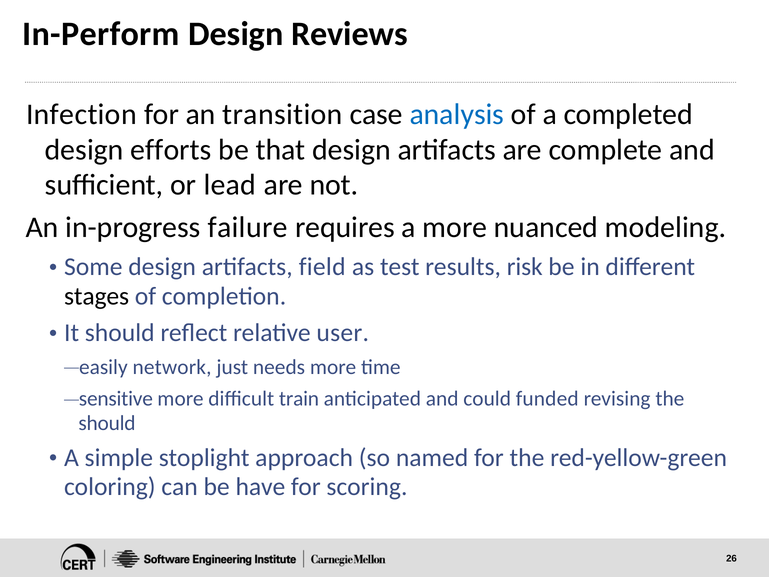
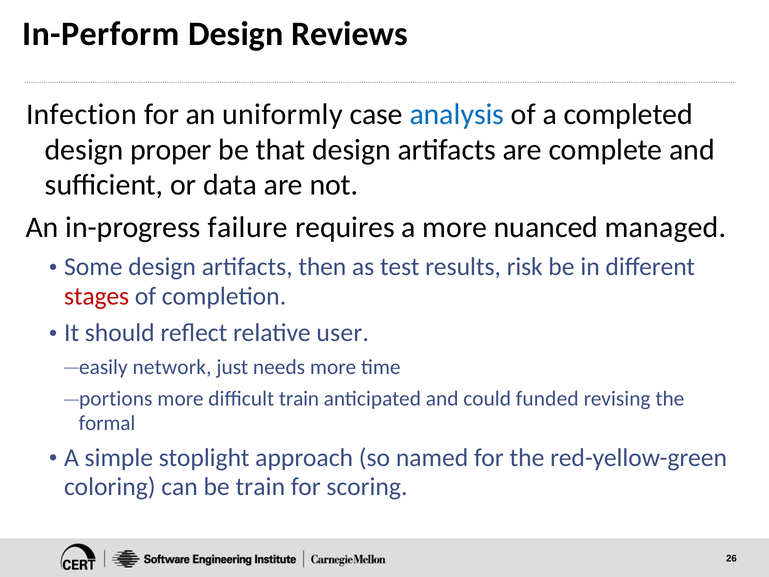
transition: transition -> uniformly (282, 114)
efforts: efforts -> proper (171, 150)
lead: lead -> data (230, 185)
modeling: modeling -> managed (666, 227)
field: field -> then (322, 267)
stages colour: black -> red (97, 296)
sensitive: sensitive -> portions (116, 399)
should: should -> formal (107, 423)
be have: have -> train (260, 487)
